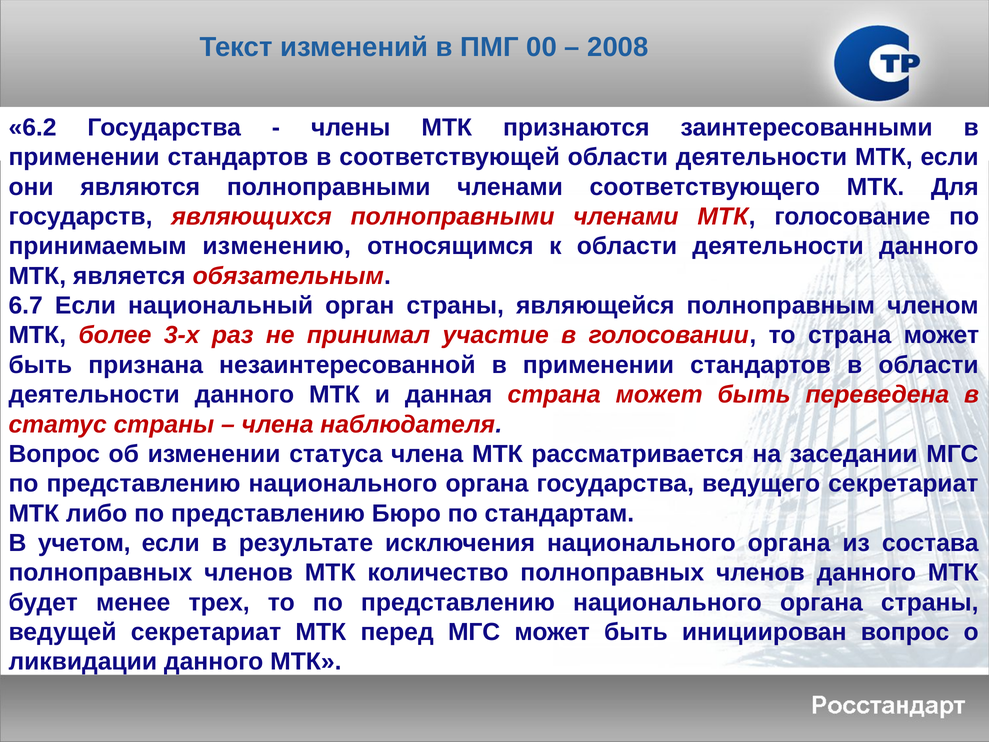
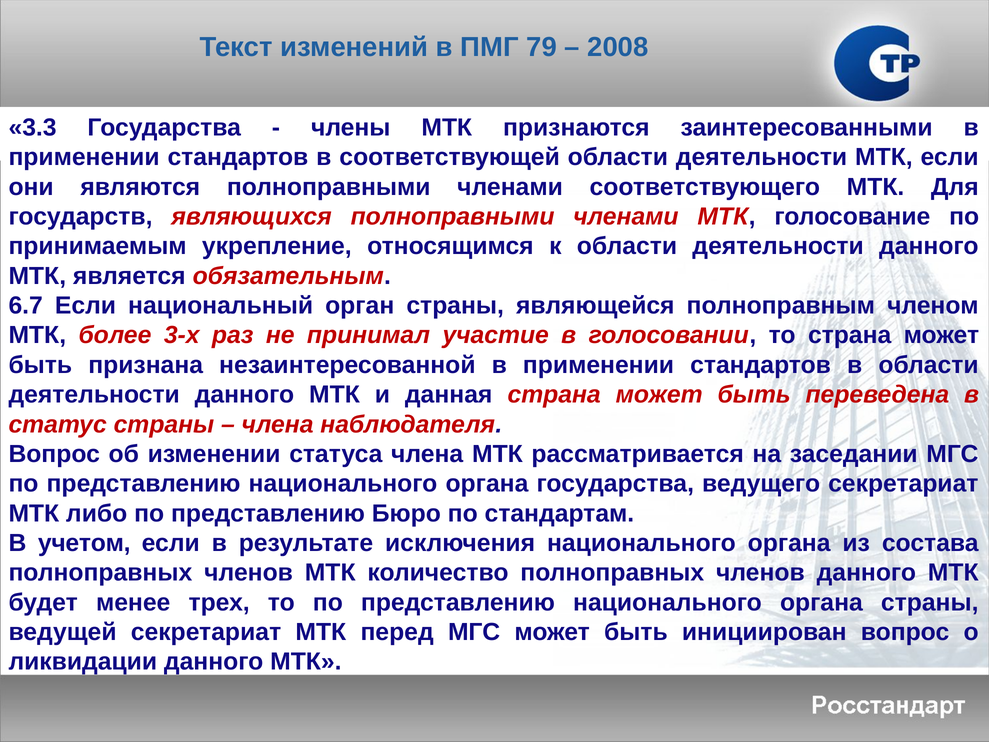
00: 00 -> 79 (542, 47)
6.2: 6.2 -> 3.3 (33, 127)
изменению: изменению -> укрепление (277, 246)
